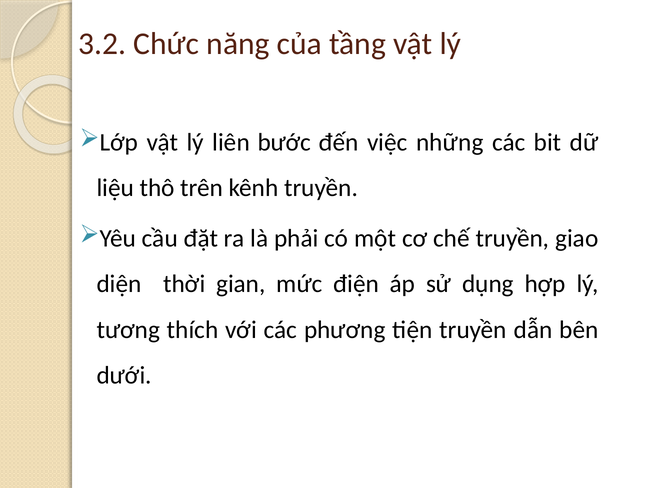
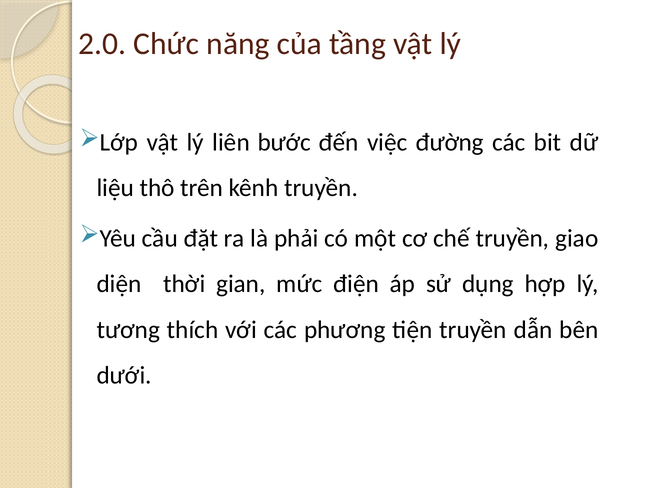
3.2: 3.2 -> 2.0 (102, 44)
những: những -> đường (450, 142)
